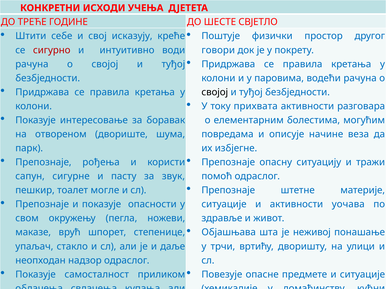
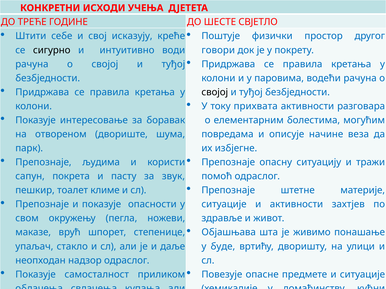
сигурно colour: red -> black (52, 50)
рођења: рођења -> људима (101, 163)
сигурне: сигурне -> покрета (71, 177)
могле: могле -> климе (105, 191)
уочава: уочава -> захтјев (348, 205)
неживој: неживој -> живимо (312, 233)
трчи: трчи -> буде (223, 247)
